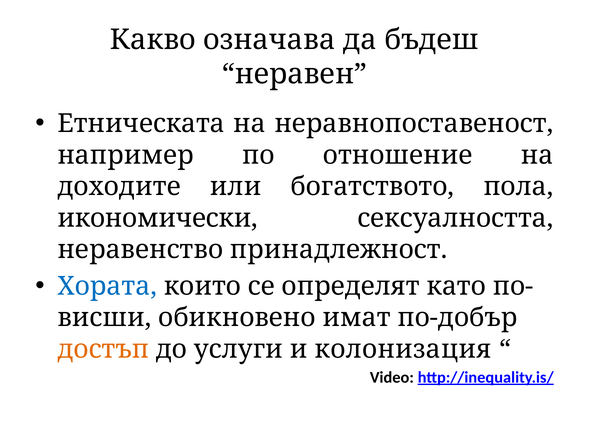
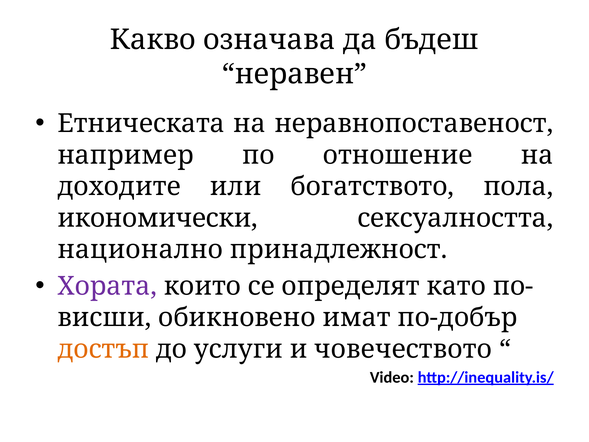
неравенство: неравенство -> национално (140, 249)
Хората colour: blue -> purple (107, 286)
колонизация: колонизация -> човечеството (403, 349)
